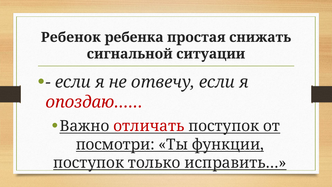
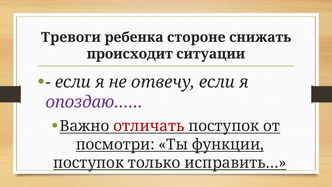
Ребенок: Ребенок -> Тревоги (71, 37)
простая: простая -> стороне (196, 37)
сигнальной: сигнальной -> происходит (130, 54)
опоздаю…… colour: red -> purple (94, 102)
